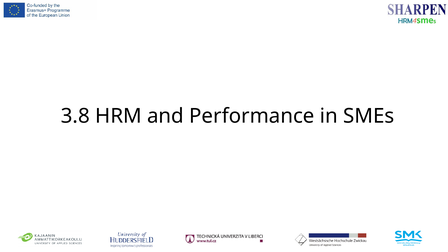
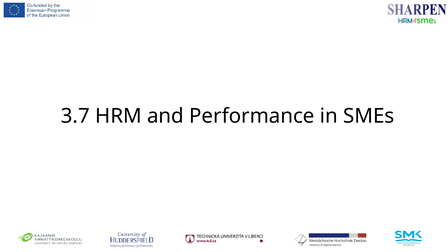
3.8: 3.8 -> 3.7 (75, 116)
